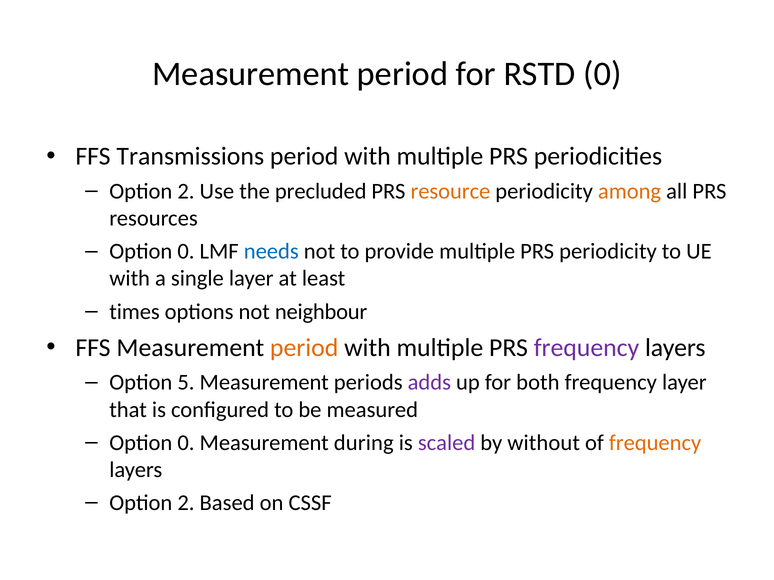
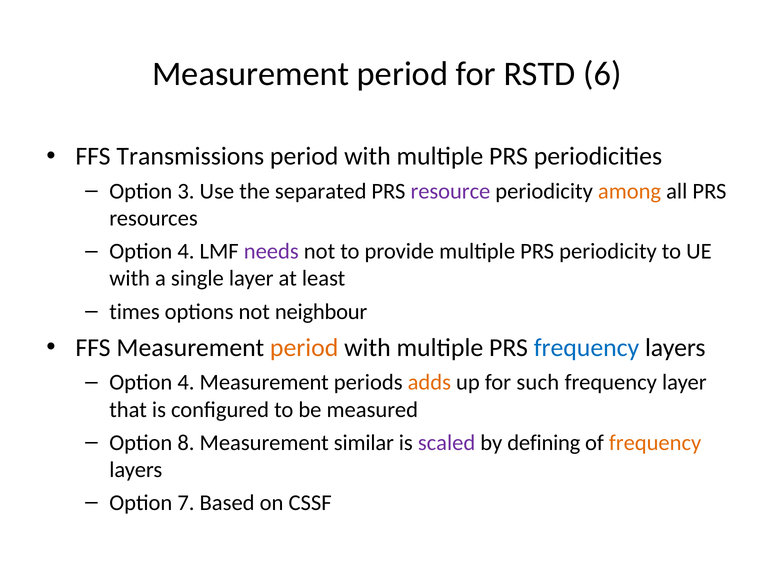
RSTD 0: 0 -> 6 (602, 74)
2: 2 -> 3 (186, 191)
precluded: precluded -> separated (321, 191)
resource colour: orange -> purple (450, 191)
0: 0 -> 4 (186, 252)
needs colour: blue -> purple (271, 252)
frequency colour: purple -> blue (586, 348)
5: 5 -> 4 (186, 383)
adds colour: purple -> orange (429, 383)
both: both -> such (538, 383)
0: 0 -> 8 (186, 443)
during: during -> similar (364, 443)
without: without -> defining (544, 443)
2: 2 -> 7 (186, 503)
